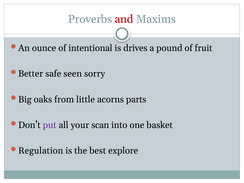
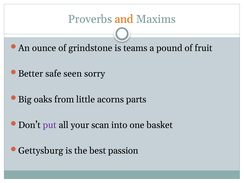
and colour: red -> orange (124, 19)
intentional: intentional -> grindstone (90, 48)
drives: drives -> teams (135, 48)
Regulation: Regulation -> Gettysburg (41, 151)
explore: explore -> passion (123, 151)
